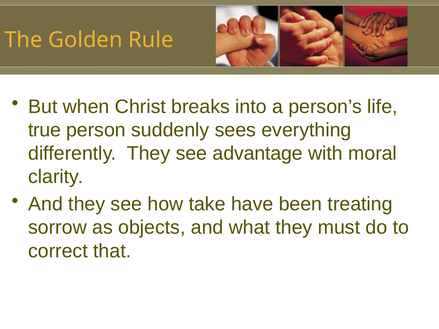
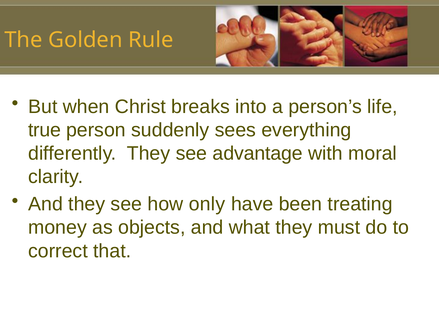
take: take -> only (207, 204)
sorrow: sorrow -> money (57, 228)
